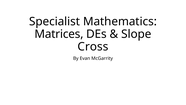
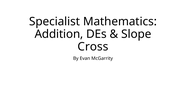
Matrices: Matrices -> Addition (59, 34)
